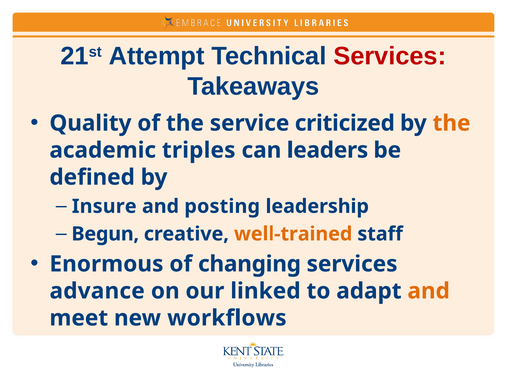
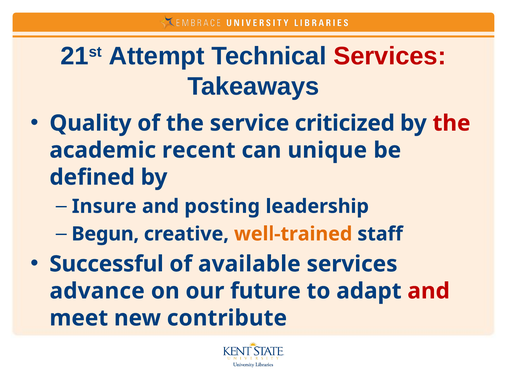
the colour: orange -> red (452, 123)
triples: triples -> recent (199, 150)
leaders: leaders -> unique (327, 150)
Enormous: Enormous -> Successful (107, 264)
changing: changing -> available (249, 264)
linked: linked -> future (266, 291)
and colour: orange -> red (429, 291)
workflows: workflows -> contribute (227, 318)
